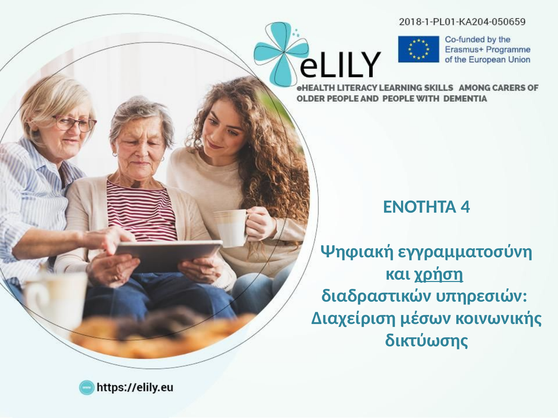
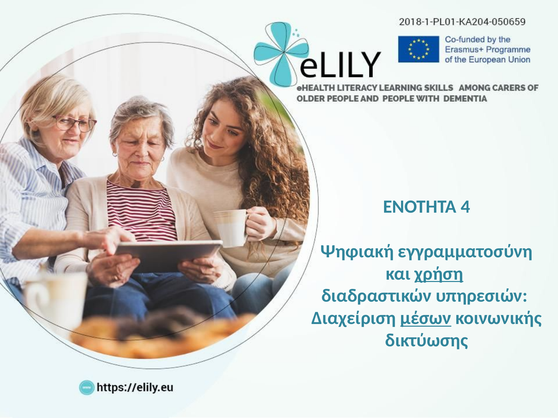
μέσων underline: none -> present (426, 319)
